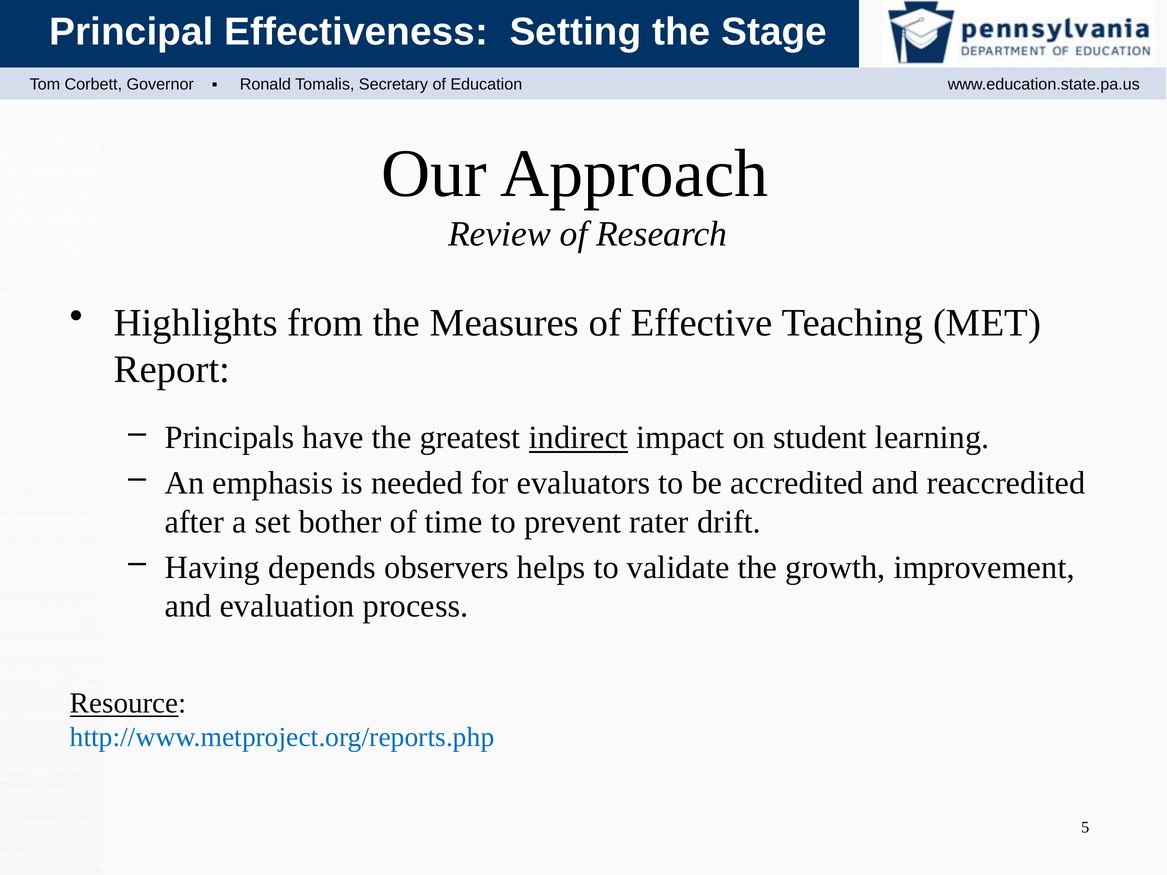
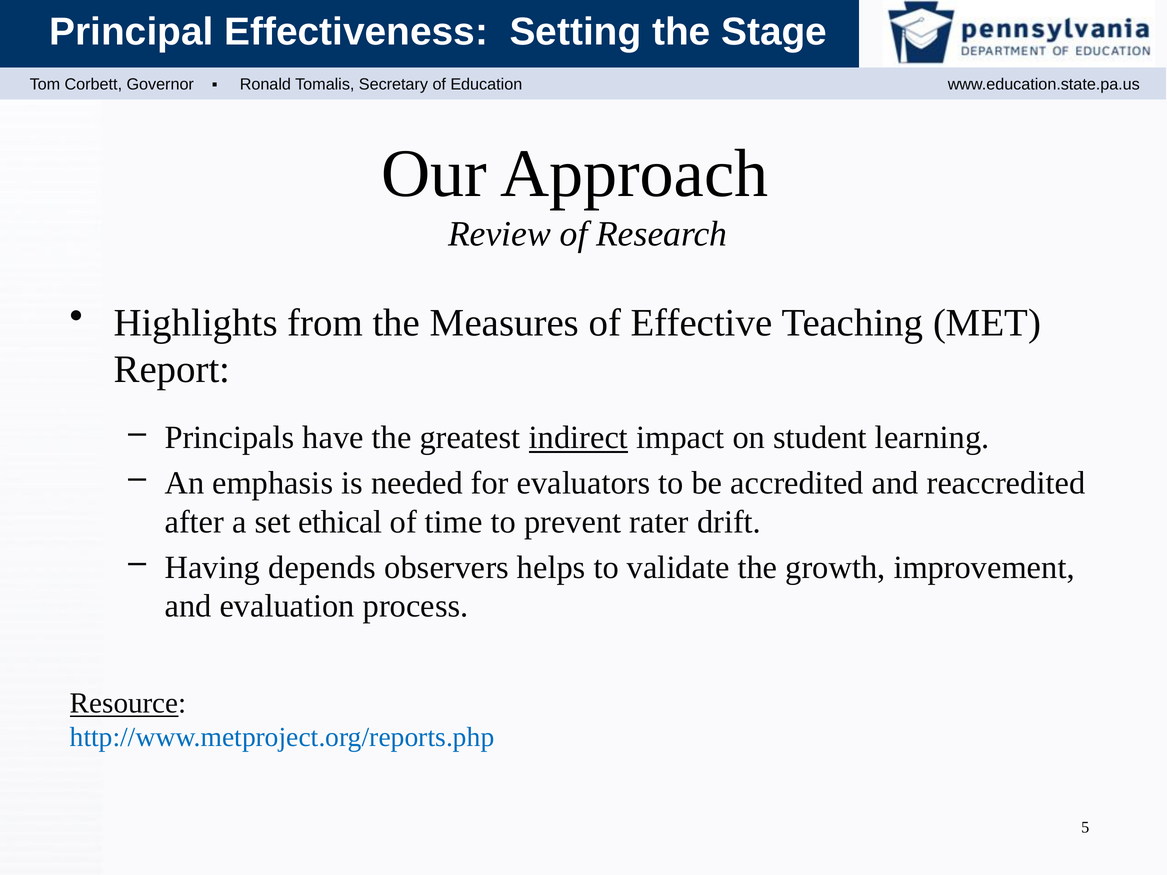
bother: bother -> ethical (340, 522)
